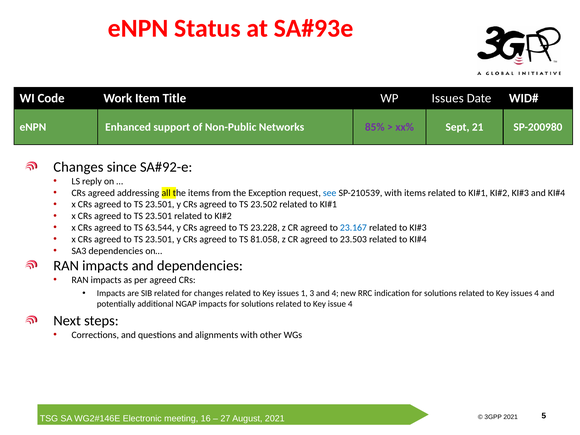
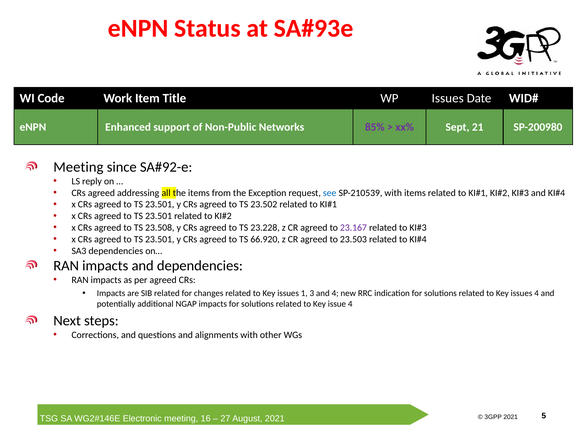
Changes: Changes -> Meeting (78, 167)
63.544: 63.544 -> 23.508 (160, 228)
23.167 colour: blue -> purple (353, 228)
81.058: 81.058 -> 66.920 (265, 239)
